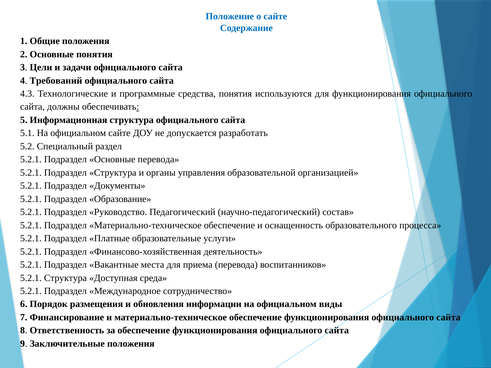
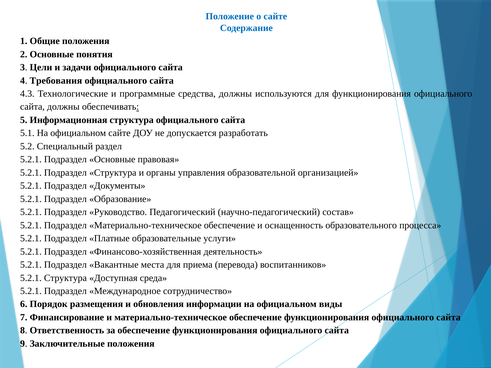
Требований: Требований -> Требования (56, 81)
средства понятия: понятия -> должны (235, 94)
Основные перевода: перевода -> правовая (158, 160)
